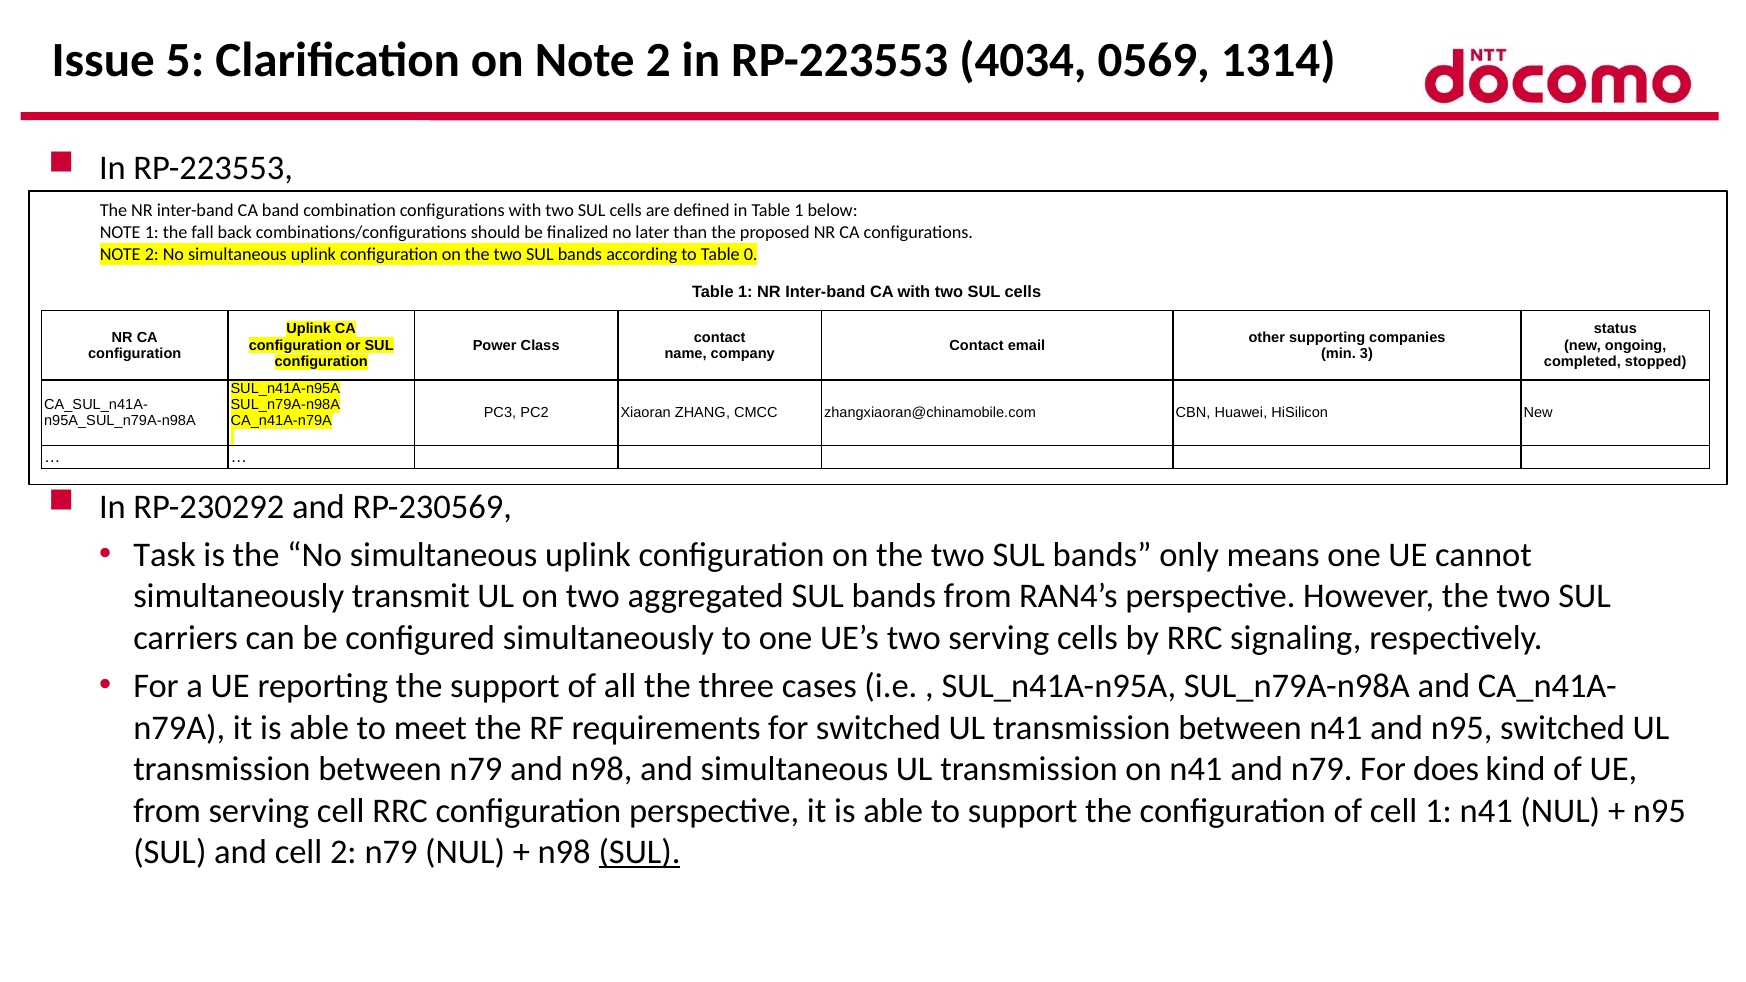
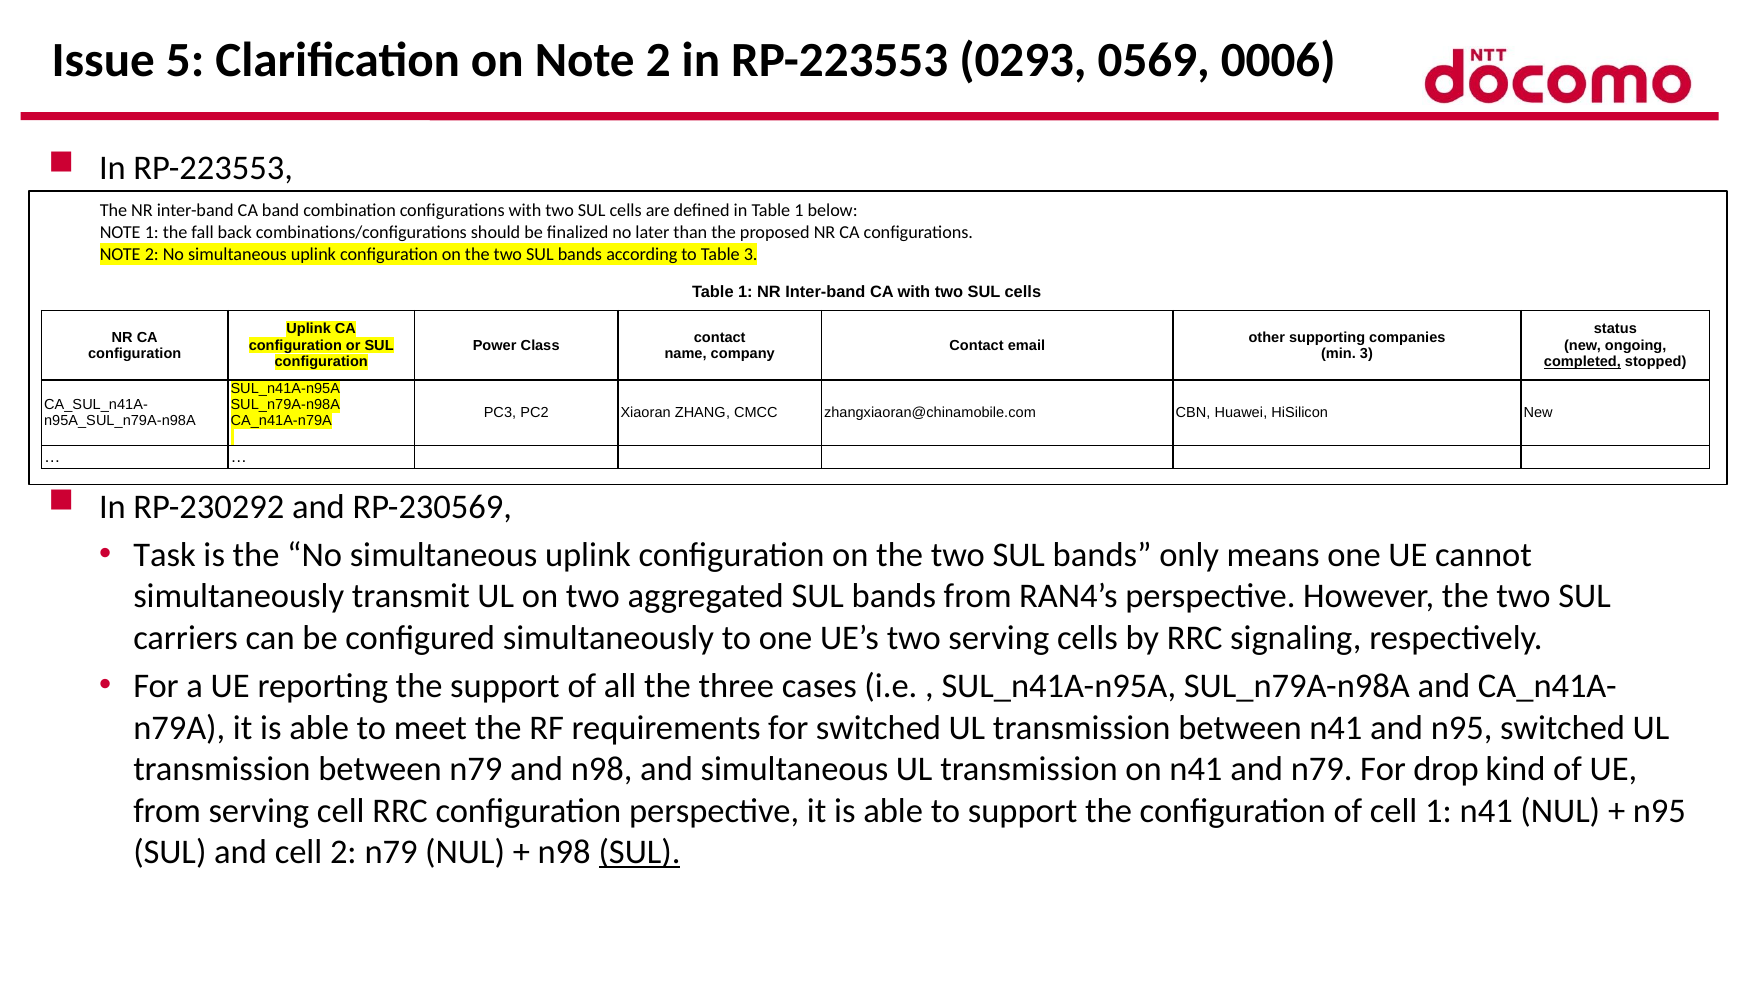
4034: 4034 -> 0293 (1023, 60)
1314: 1314 -> 0006 (1278, 60)
Table 0: 0 -> 3 (751, 254)
completed underline: none -> present (1582, 362)
does: does -> drop (1446, 769)
